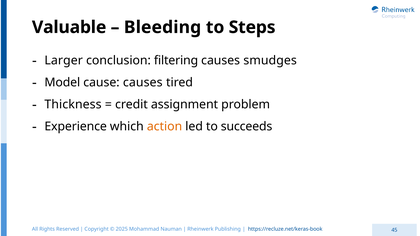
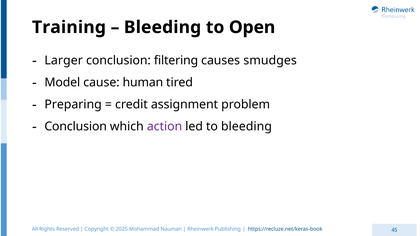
Valuable: Valuable -> Training (69, 27)
Steps: Steps -> Open (252, 27)
cause causes: causes -> human (143, 83)
Thickness: Thickness -> Preparing (73, 105)
Experience: Experience -> Conclusion (76, 127)
action colour: orange -> purple (165, 127)
to succeeds: succeeds -> bleeding (246, 127)
